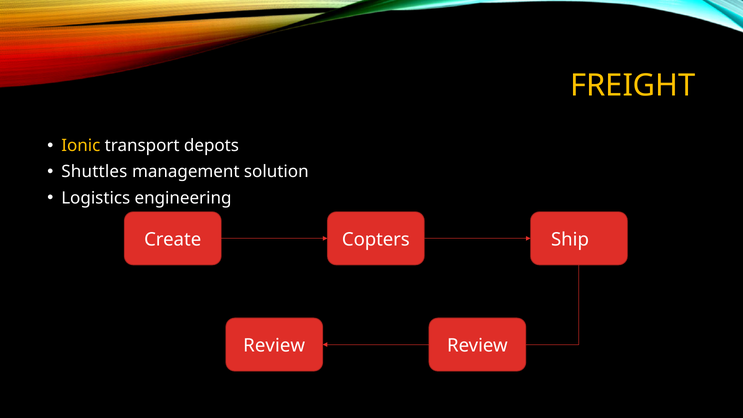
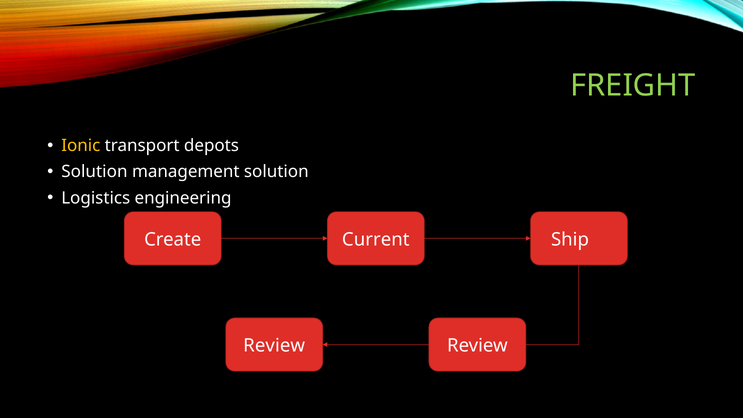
FREIGHT colour: yellow -> light green (633, 86)
Shuttles: Shuttles -> Solution (94, 172)
Copters: Copters -> Current (376, 240)
